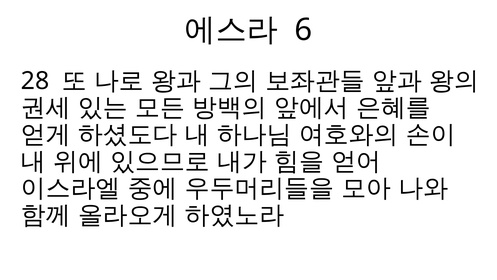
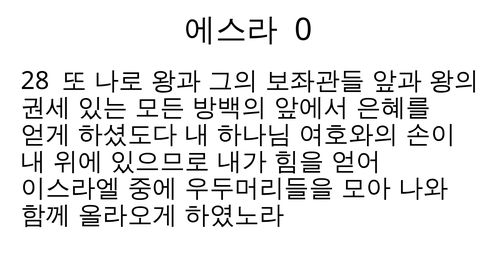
6: 6 -> 0 (303, 30)
